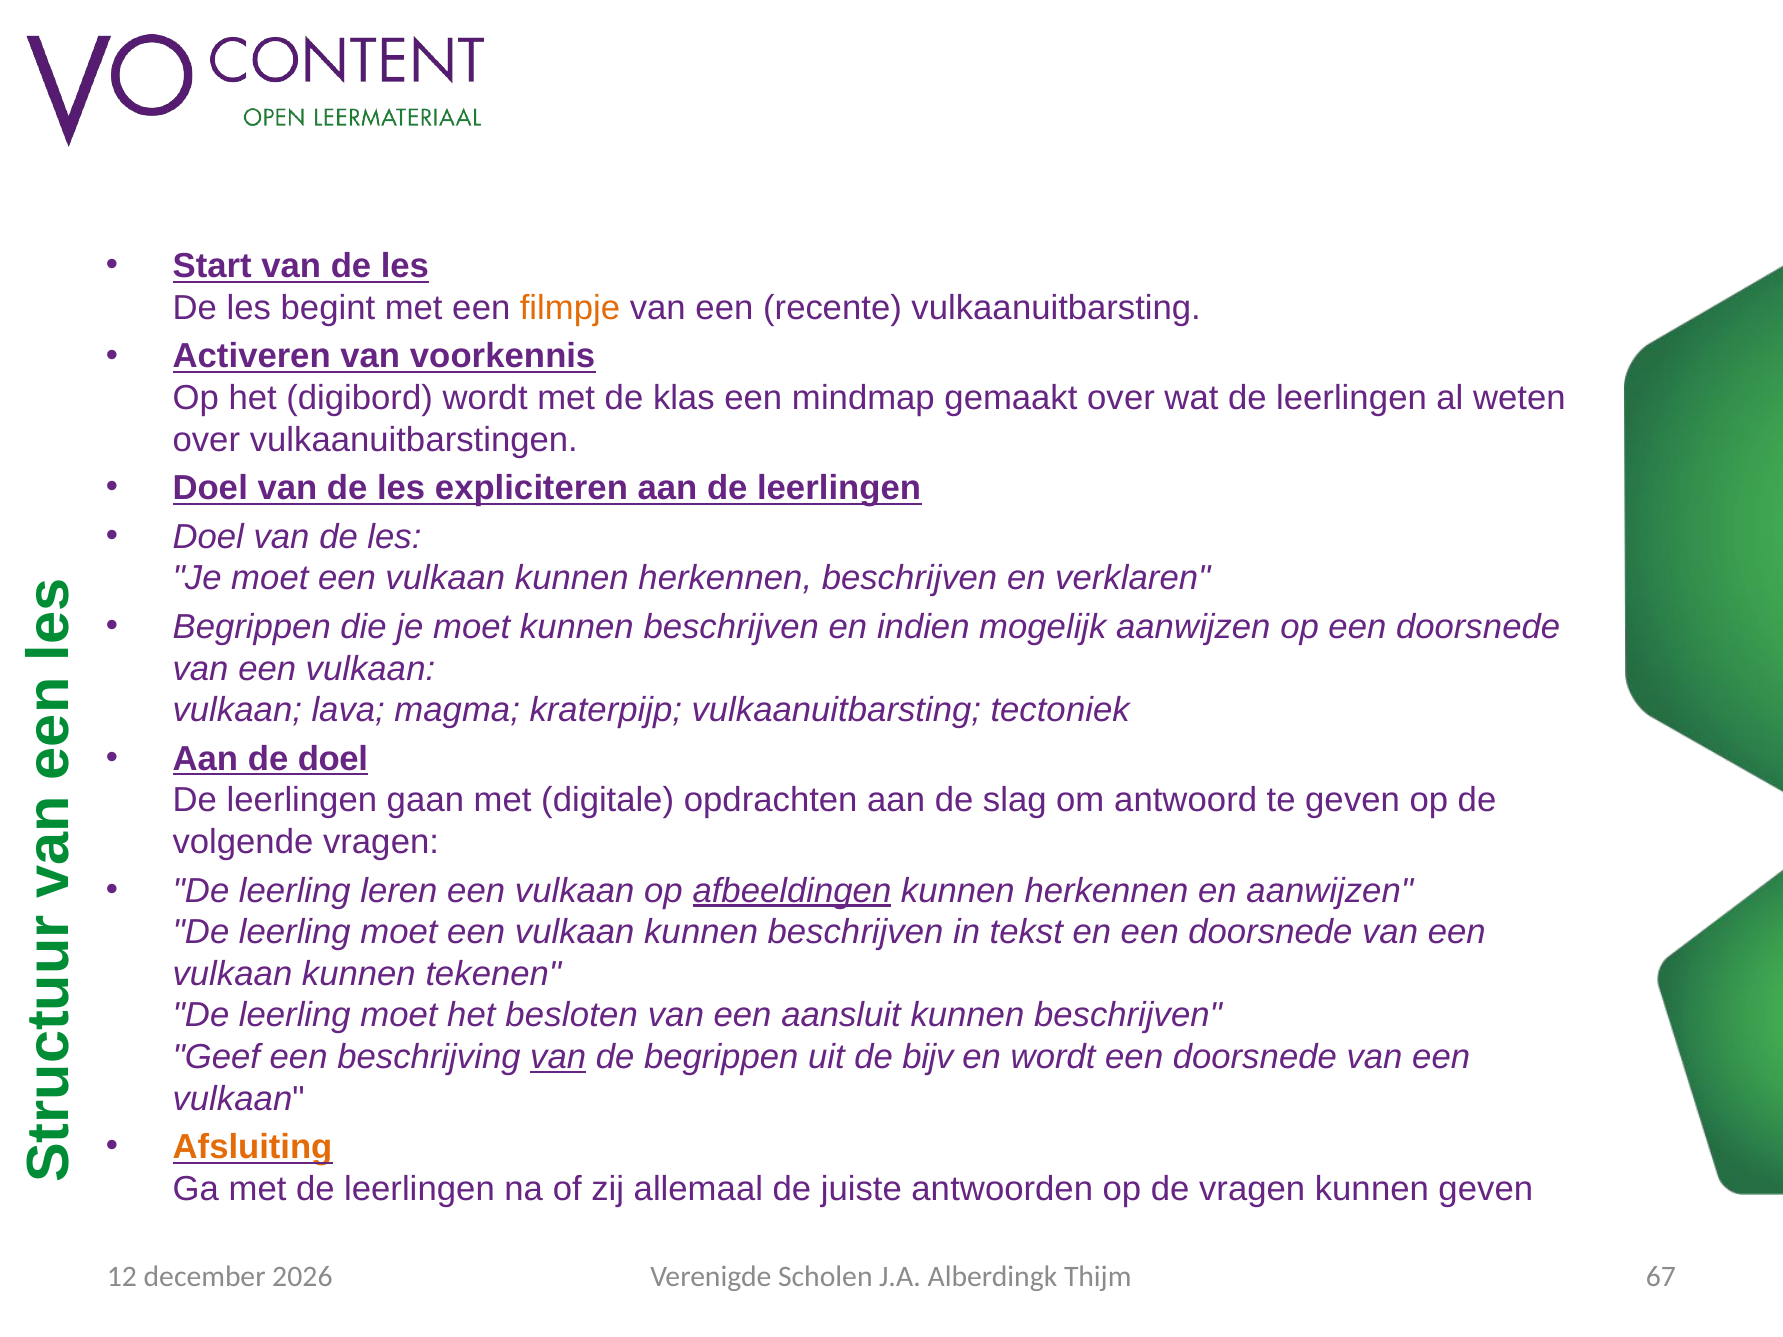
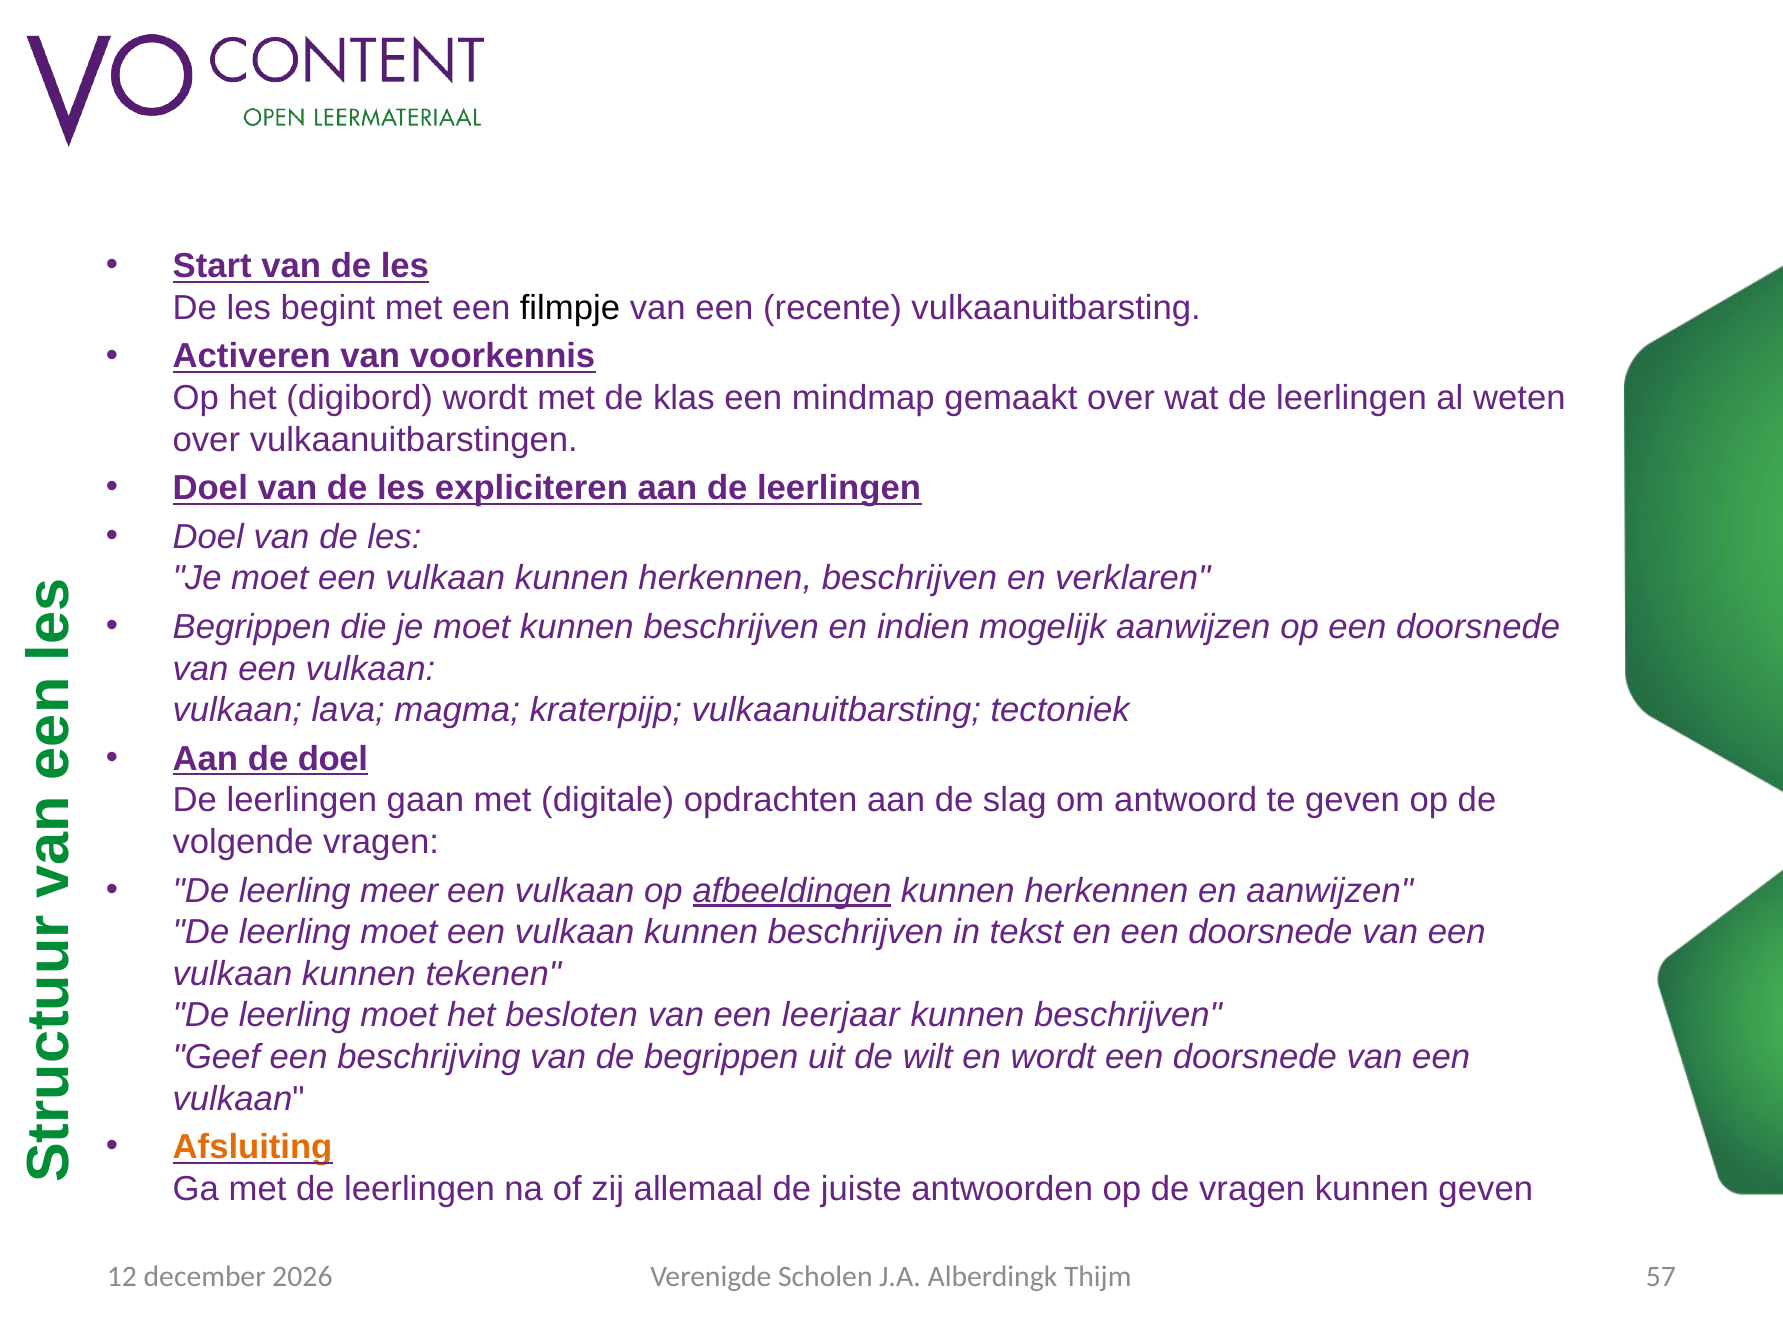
filmpje colour: orange -> black (570, 308)
leren: leren -> meer (399, 891)
aansluit: aansluit -> leerjaar (841, 1016)
van underline: present -> none (558, 1057)
bijv: bijv -> wilt (928, 1057)
67: 67 -> 57 (1661, 1277)
